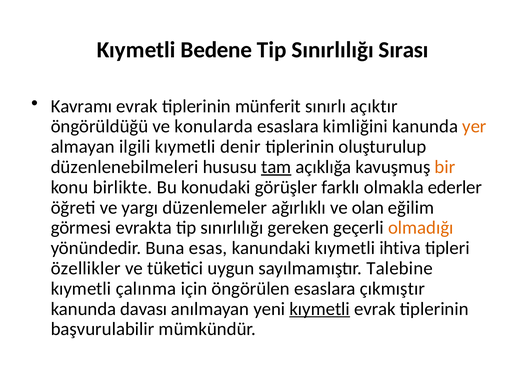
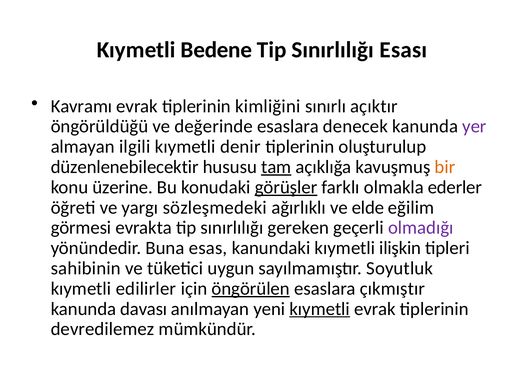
Sırası: Sırası -> Esası (403, 50)
münferit: münferit -> kimliğini (268, 106)
konularda: konularda -> değerinde (214, 126)
kimliğini: kimliğini -> denecek (355, 126)
yer colour: orange -> purple (474, 126)
düzenlenebilmeleri: düzenlenebilmeleri -> düzenlenebilecektir (125, 167)
birlikte: birlikte -> üzerine (123, 187)
görüşler underline: none -> present (286, 187)
düzenlemeler: düzenlemeler -> sözleşmedeki (215, 208)
olan: olan -> elde (368, 208)
olmadığı colour: orange -> purple (421, 228)
ihtiva: ihtiva -> ilişkin (400, 248)
özellikler: özellikler -> sahibinin (86, 268)
Talebine: Talebine -> Soyutluk (400, 268)
çalınma: çalınma -> edilirler (146, 289)
öngörülen underline: none -> present (251, 289)
başvurulabilir: başvurulabilir -> devredilemez (103, 329)
